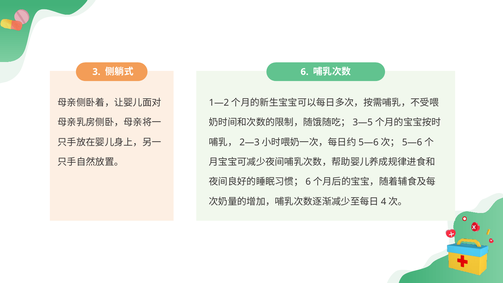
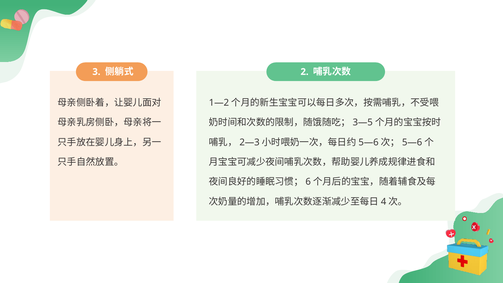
6: 6 -> 2 (305, 72)
